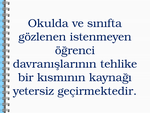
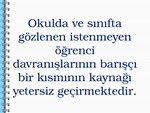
tehlike: tehlike -> barışçı (119, 64)
